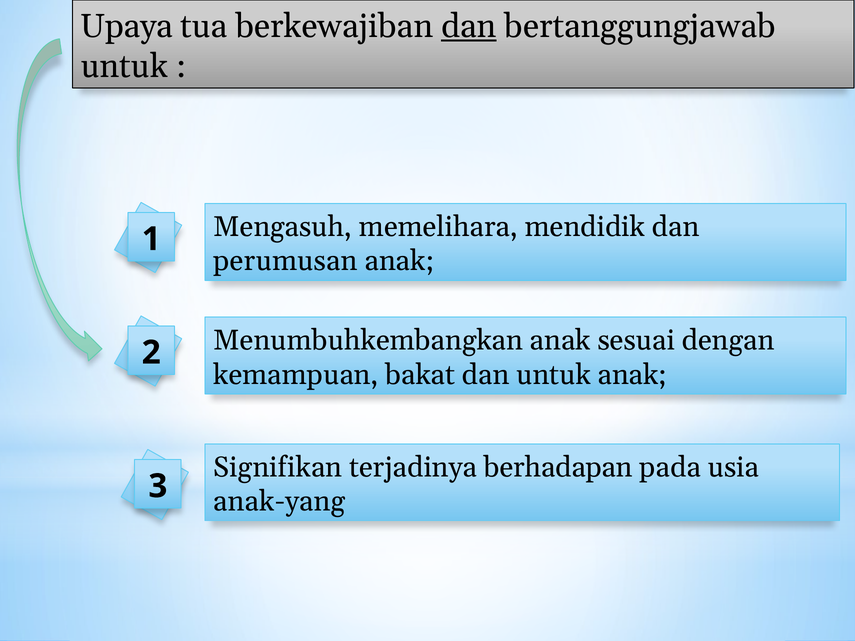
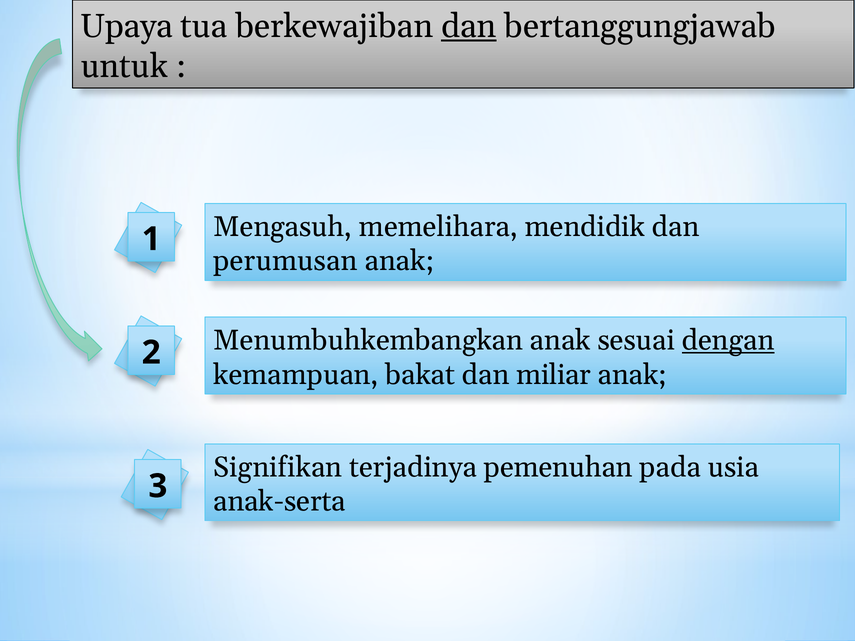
dengan underline: none -> present (728, 341)
dan untuk: untuk -> miliar (554, 375)
berhadapan: berhadapan -> pemenuhan (558, 467)
anak-yang: anak-yang -> anak-serta (279, 502)
